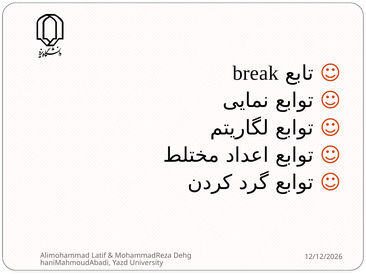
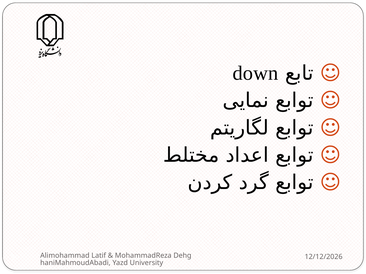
break: break -> down (256, 73)
